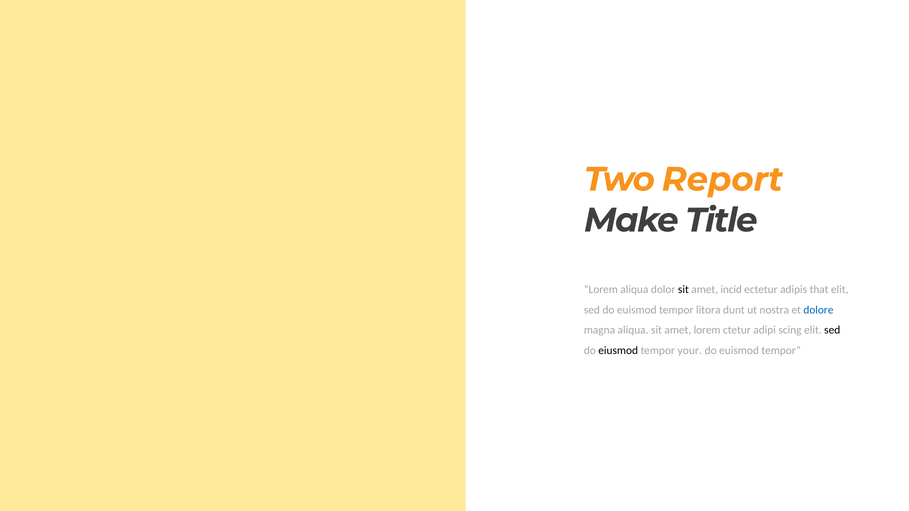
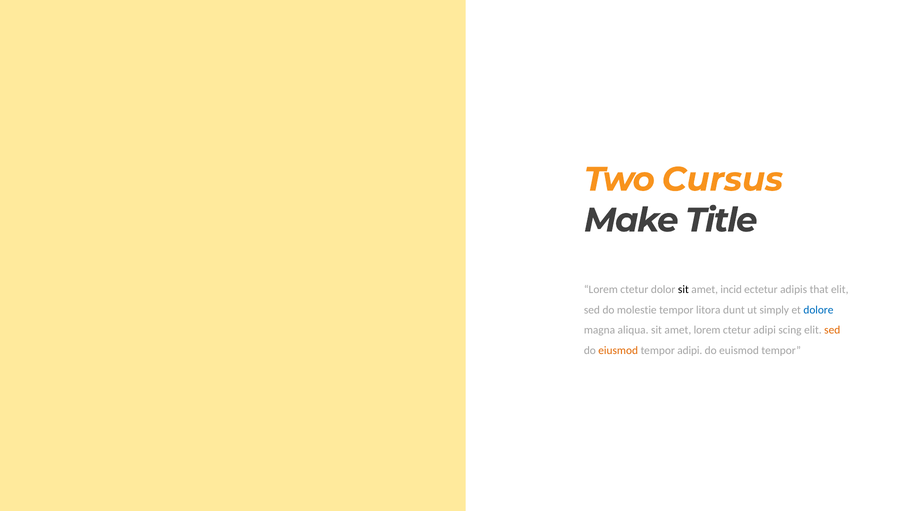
Report: Report -> Cursus (722, 180)
aliqua: aliqua -> ctetur (634, 290)
sed do euismod: euismod -> molestie (637, 310)
nostra: nostra -> simply (774, 310)
sed colour: black -> orange (832, 330)
eiusmod colour: black -> orange (618, 351)
tempor your: your -> adipi (690, 351)
